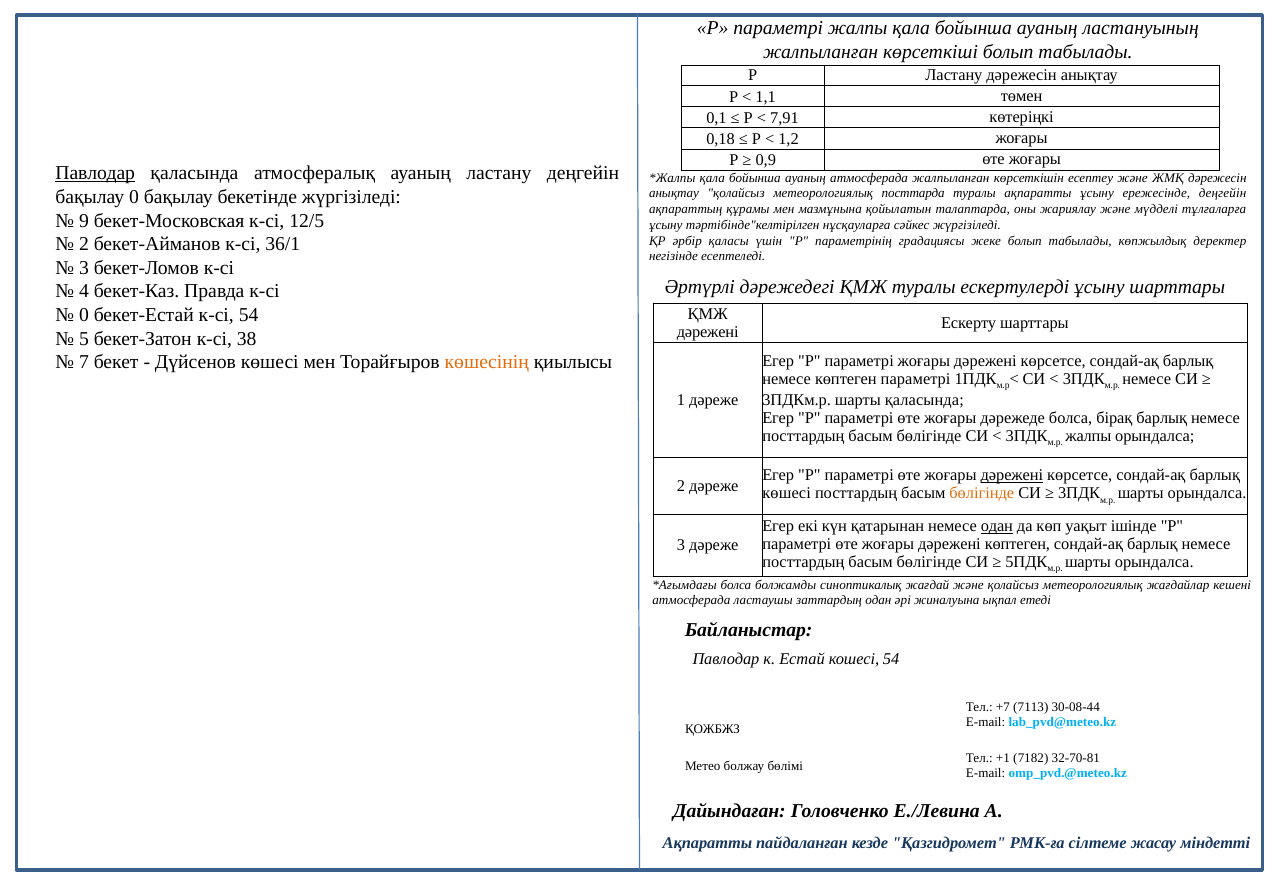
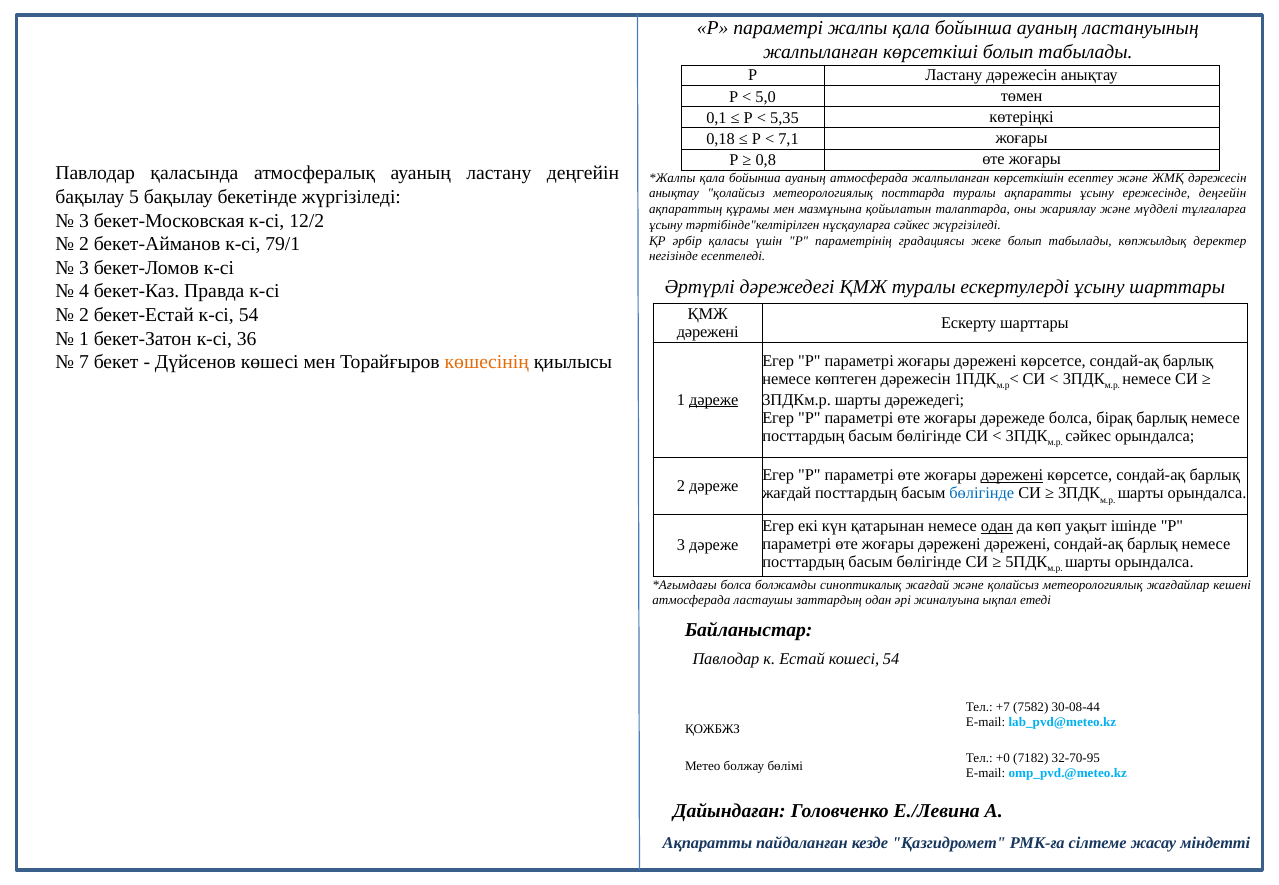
1,1: 1,1 -> 5,0 (766, 97)
7,91: 7,91 -> 5,35 (785, 118)
1,2: 1,2 -> 7,1 (789, 139)
0,9: 0,9 -> 0,8 (766, 160)
Павлодар underline: present -> none (95, 173)
бақылау 0: 0 -> 5 (134, 197)
9: 9 -> 3 (84, 221)
12/5: 12/5 -> 12/2 (307, 221)
36/1: 36/1 -> 79/1 (283, 244)
0: 0 -> 2 (84, 315)
5: 5 -> 1 (84, 339)
38: 38 -> 36 (247, 339)
көптеген параметрі: параметрі -> дәрежесін (916, 379)
дәреже underline: none -> present (714, 400)
шарты қаласында: қаласында -> дәрежедегі (924, 400)
жалпы: жалпы -> сәйкес (1088, 436)
көшесі: көшесі -> жағдай (787, 494)
бөлігінде colour: orange -> blue (982, 494)
дәрежені көптеген: көптеген -> дәрежені (1017, 544)
7113: 7113 -> 7582 (1031, 708)
+1: +1 -> +0 (1003, 759)
32-70-81: 32-70-81 -> 32-70-95 (1076, 759)
